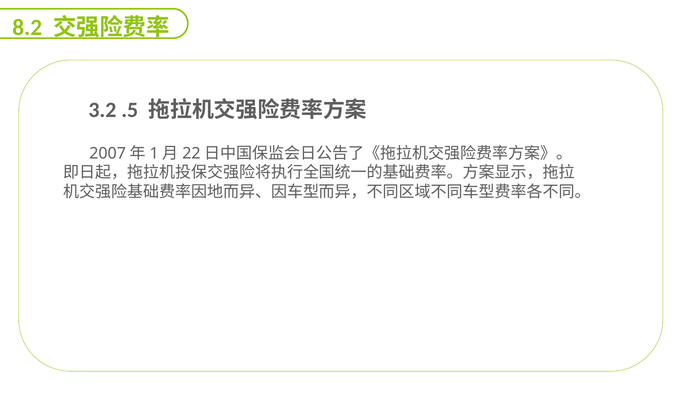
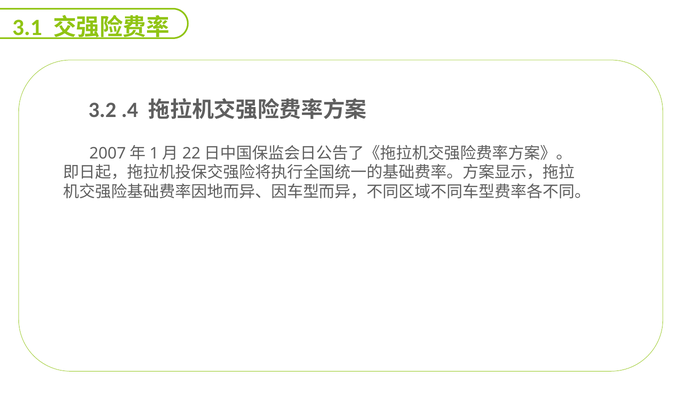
8.2: 8.2 -> 3.1 (27, 28)
.5: .5 -> .4 (130, 110)
